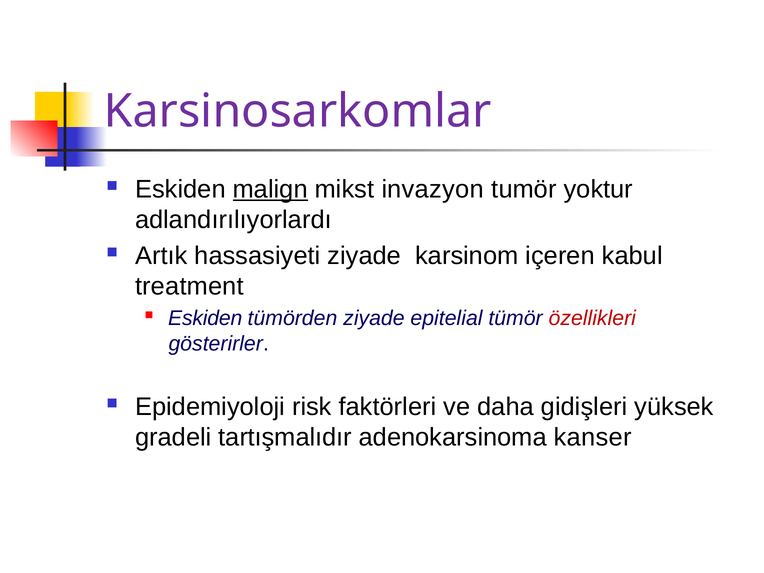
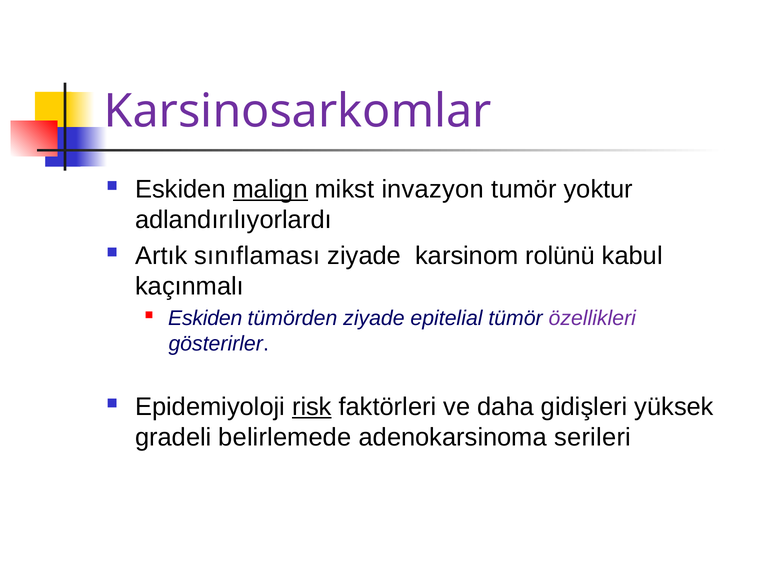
hassasiyeti: hassasiyeti -> sınıflaması (257, 256)
içeren: içeren -> rolünü (560, 256)
treatment: treatment -> kaçınmalı (190, 286)
özellikleri colour: red -> purple (592, 318)
risk underline: none -> present (312, 407)
tartışmalıdır: tartışmalıdır -> belirlemede (285, 437)
kanser: kanser -> serileri (593, 437)
